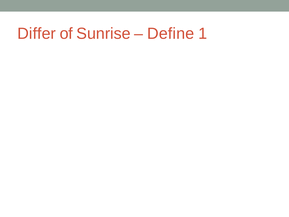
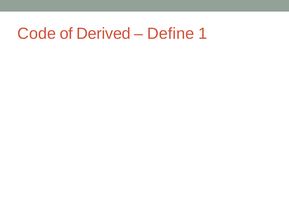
Differ: Differ -> Code (37, 34)
Sunrise: Sunrise -> Derived (104, 34)
